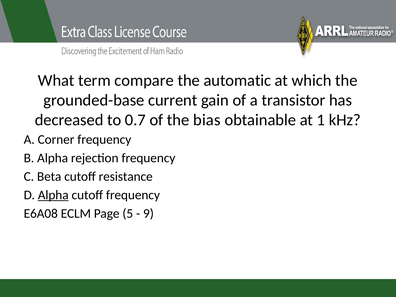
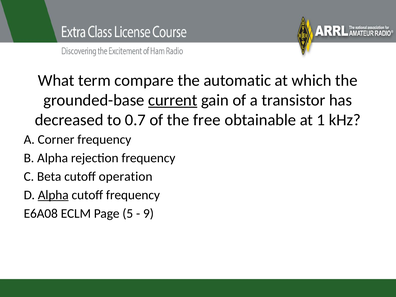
current underline: none -> present (173, 100)
bias: bias -> free (207, 120)
resistance: resistance -> operation (126, 176)
